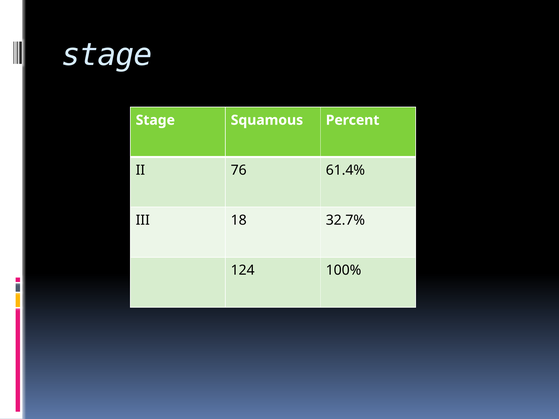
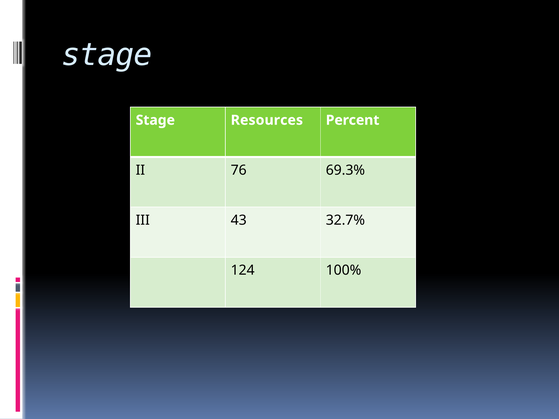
Squamous: Squamous -> Resources (267, 120)
61.4%: 61.4% -> 69.3% (345, 170)
18: 18 -> 43 (239, 220)
